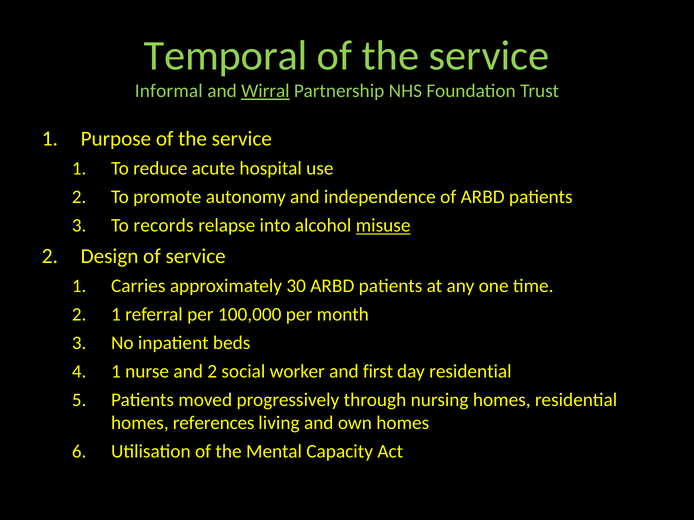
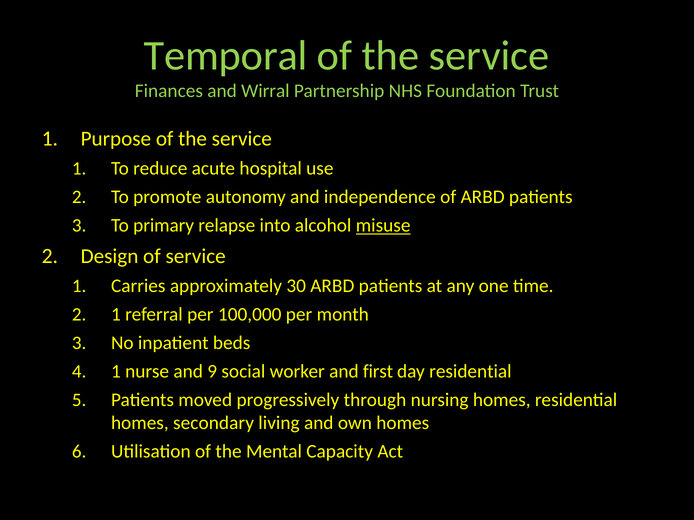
Informal: Informal -> Finances (169, 91)
Wirral underline: present -> none (265, 91)
records: records -> primary (164, 226)
and 2: 2 -> 9 (212, 372)
references: references -> secondary (214, 423)
